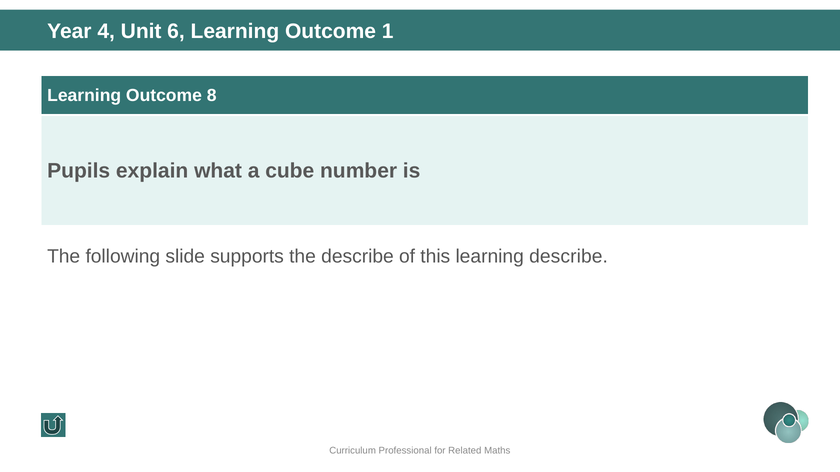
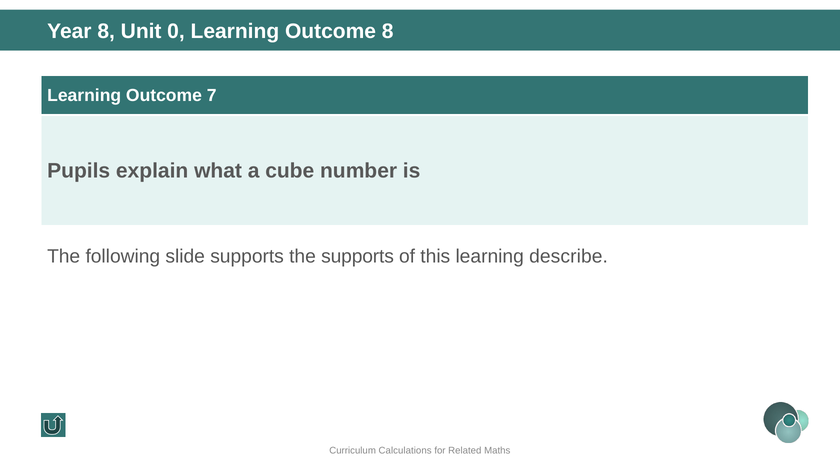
Year 4: 4 -> 8 (106, 31)
6: 6 -> 0 (176, 31)
Outcome 1: 1 -> 8 (388, 31)
8: 8 -> 7 (212, 96)
the describe: describe -> supports (358, 257)
Professional: Professional -> Calculations (405, 451)
